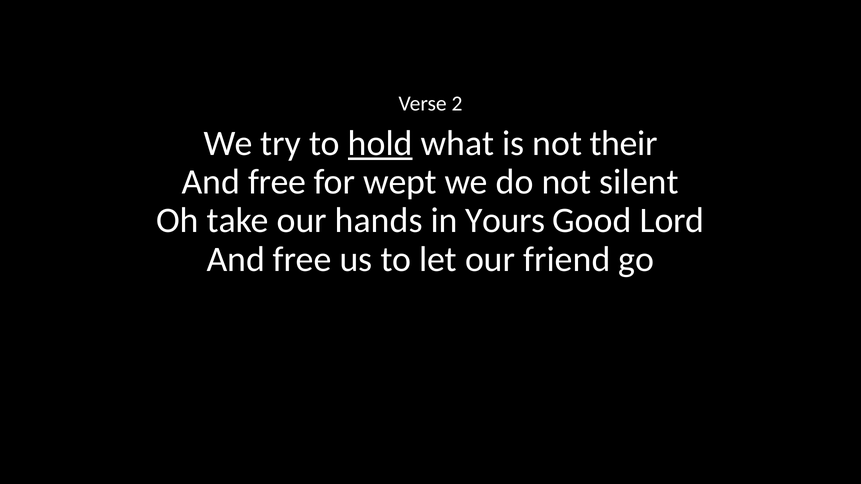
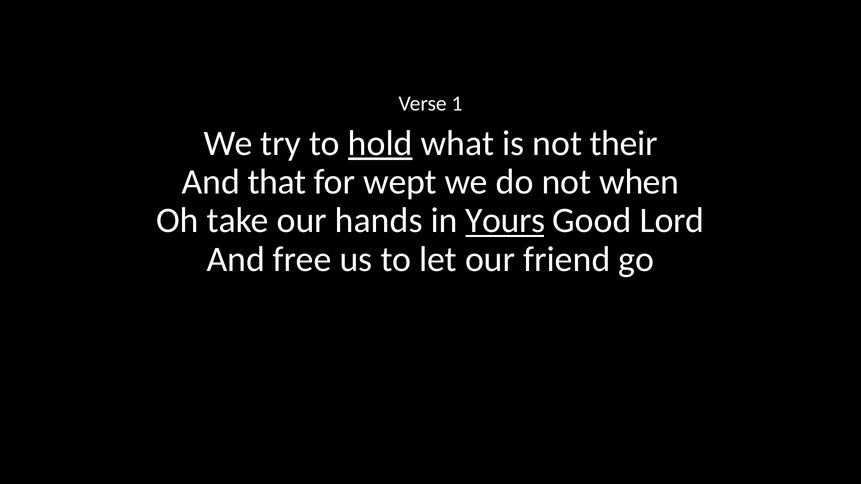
2: 2 -> 1 (457, 104)
free: free -> that (277, 182)
silent: silent -> when (639, 182)
Yours underline: none -> present (505, 221)
